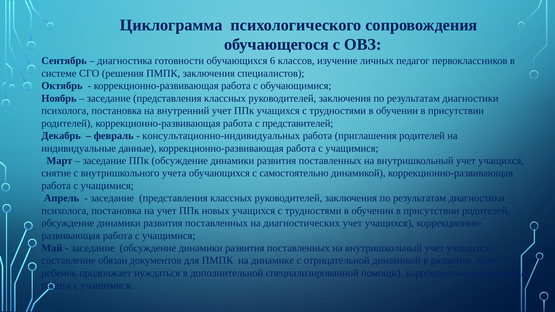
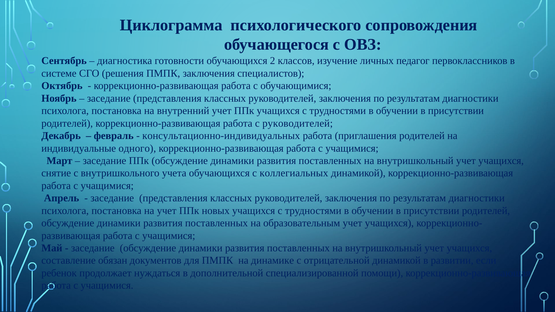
6: 6 -> 2 (273, 61)
с представителей: представителей -> руководителей (298, 123)
данные: данные -> одного (137, 148)
самостоятельно: самостоятельно -> коллегиальных (294, 173)
диагностических: диагностических -> образовательным (302, 223)
